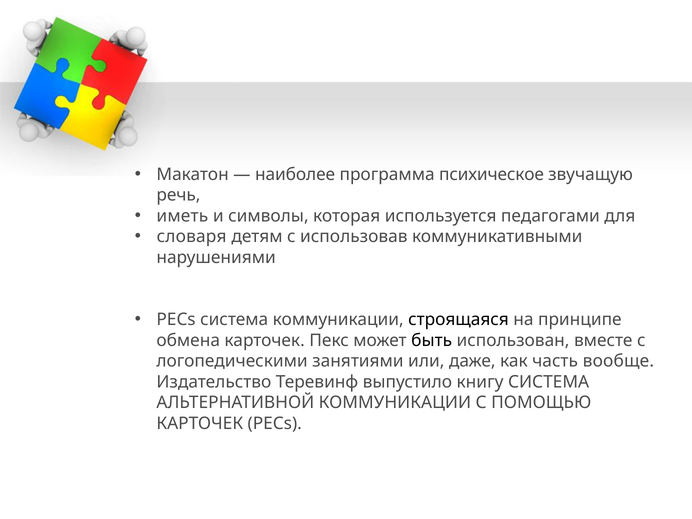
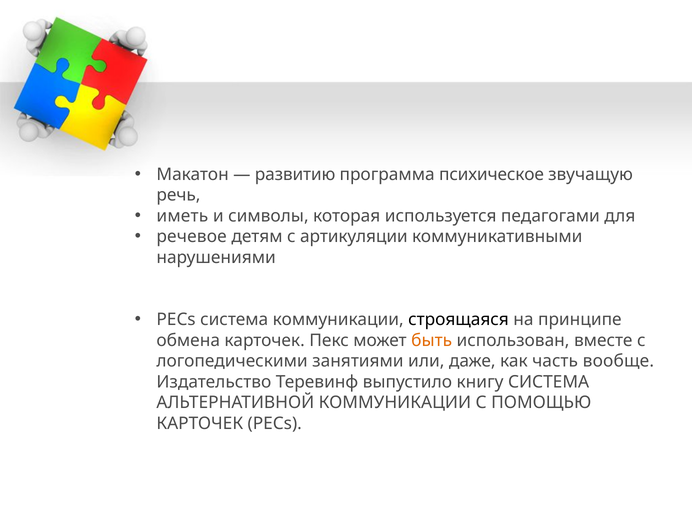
наиболее: наиболее -> развитию (295, 174)
словаря: словаря -> речевое (192, 237)
использовав: использовав -> артикуляции (354, 237)
быть colour: black -> orange (432, 340)
